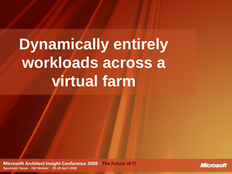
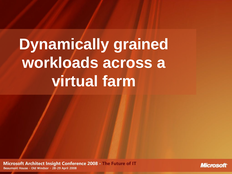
entirely: entirely -> grained (141, 44)
